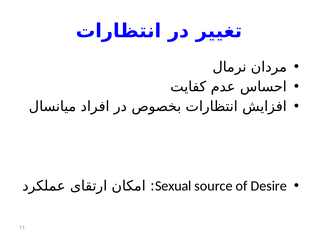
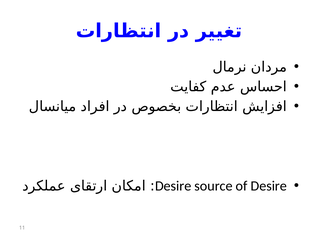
Sexual: Sexual -> Desire (173, 186)
